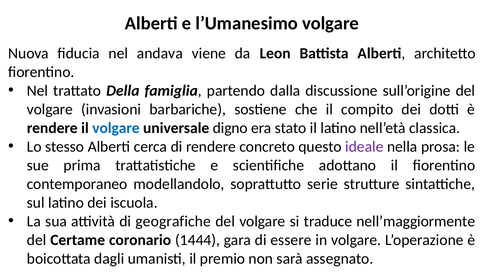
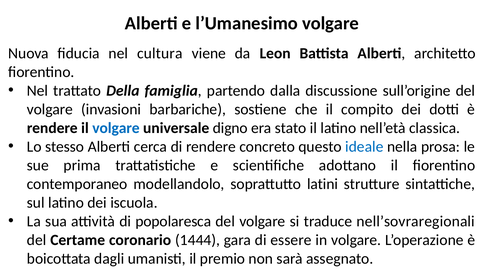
andava: andava -> cultura (160, 53)
ideale colour: purple -> blue (364, 146)
serie: serie -> latini (323, 184)
geografiche: geografiche -> popolaresca (173, 221)
nell’maggiormente: nell’maggiormente -> nell’sovraregionali (416, 221)
